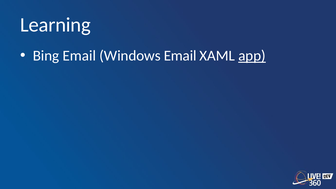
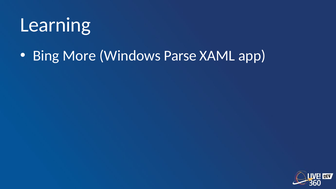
Bing Email: Email -> More (79, 56)
Windows Email: Email -> Parse (180, 56)
app underline: present -> none (252, 56)
